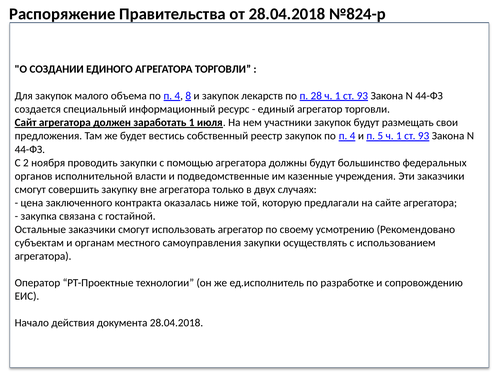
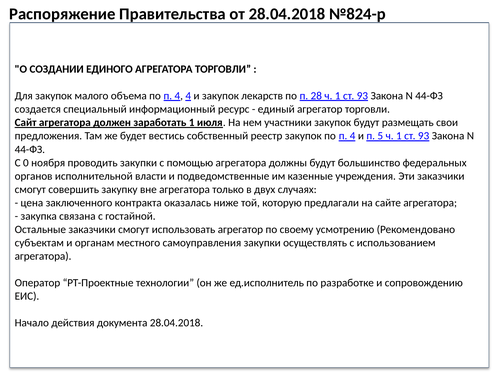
4 8: 8 -> 4 (188, 96)
2: 2 -> 0 (26, 163)
